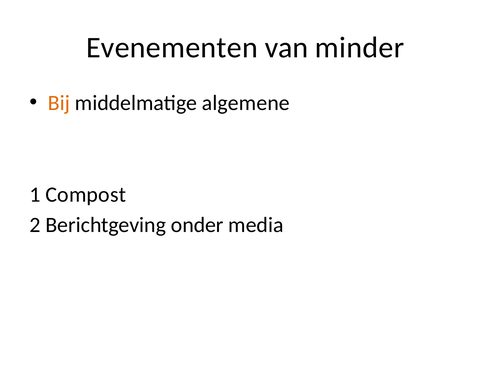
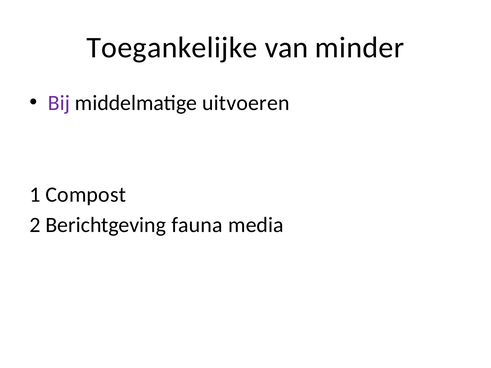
Evenementen: Evenementen -> Toegankelijke (172, 48)
Bij colour: orange -> purple (59, 103)
algemene: algemene -> uitvoeren (246, 103)
onder: onder -> fauna (197, 225)
